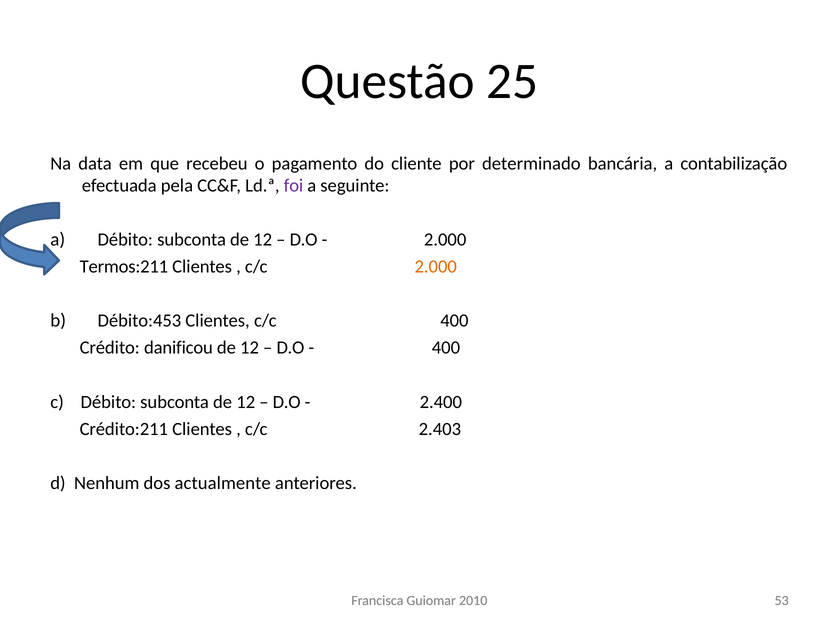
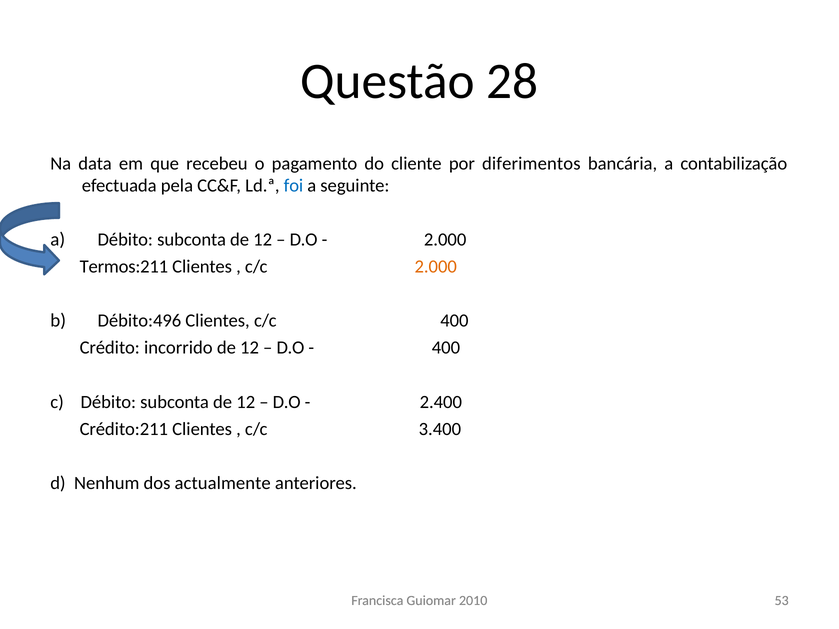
25: 25 -> 28 (512, 81)
determinado: determinado -> diferimentos (531, 164)
foi colour: purple -> blue (293, 186)
Débito:453: Débito:453 -> Débito:496 (139, 321)
danificou: danificou -> incorrido (178, 348)
2.403: 2.403 -> 3.400 (440, 429)
